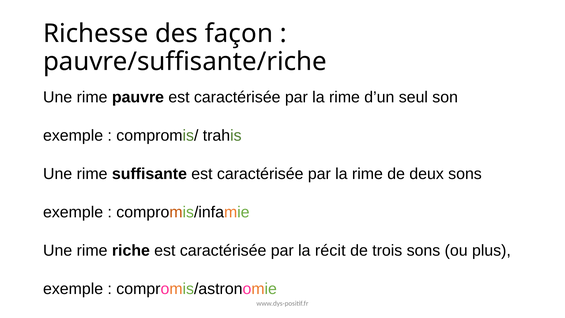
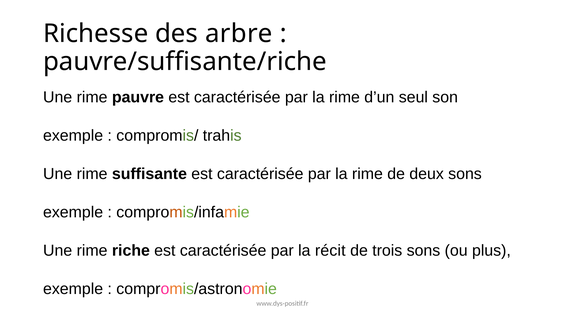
façon: façon -> arbre (239, 33)
